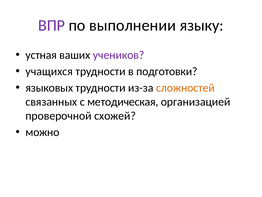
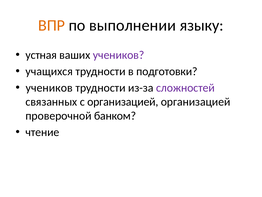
ВПР colour: purple -> orange (52, 25)
языковых: языковых -> учеников (49, 88)
сложностей colour: orange -> purple (185, 88)
с методическая: методическая -> организацией (123, 102)
схожей: схожей -> банком (115, 116)
можно: можно -> чтение (42, 132)
